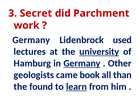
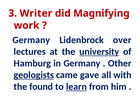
Secret: Secret -> Writer (36, 13)
Parchment: Parchment -> Magnifying (101, 13)
used: used -> over (122, 40)
Germany underline: present -> none (82, 63)
geologists underline: none -> present (34, 75)
book: book -> gave (90, 75)
than: than -> with (122, 75)
